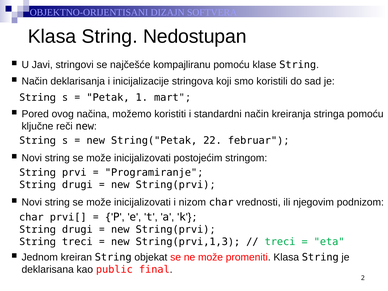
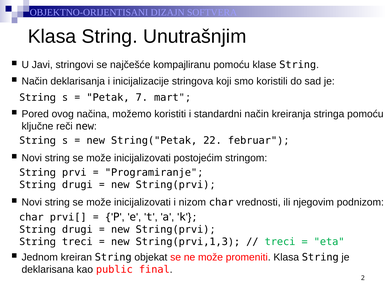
Nedostupan: Nedostupan -> Unutrašnjim (195, 36)
1: 1 -> 7 (142, 98)
